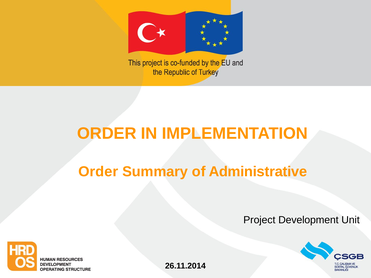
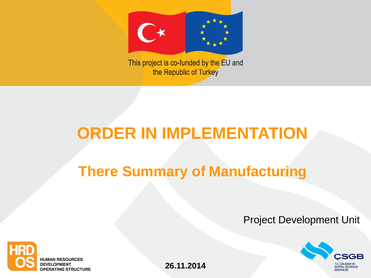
Order: Order -> There (98, 172)
Administrative: Administrative -> Manufacturing (258, 172)
